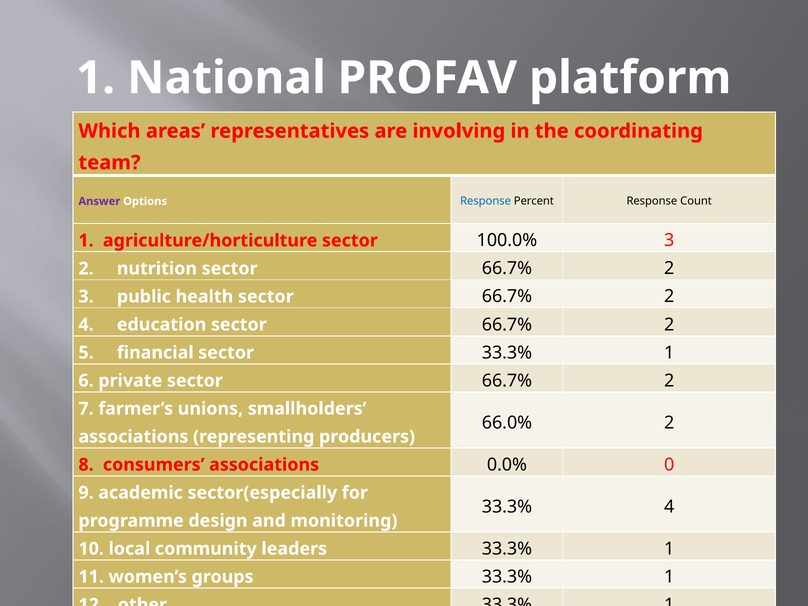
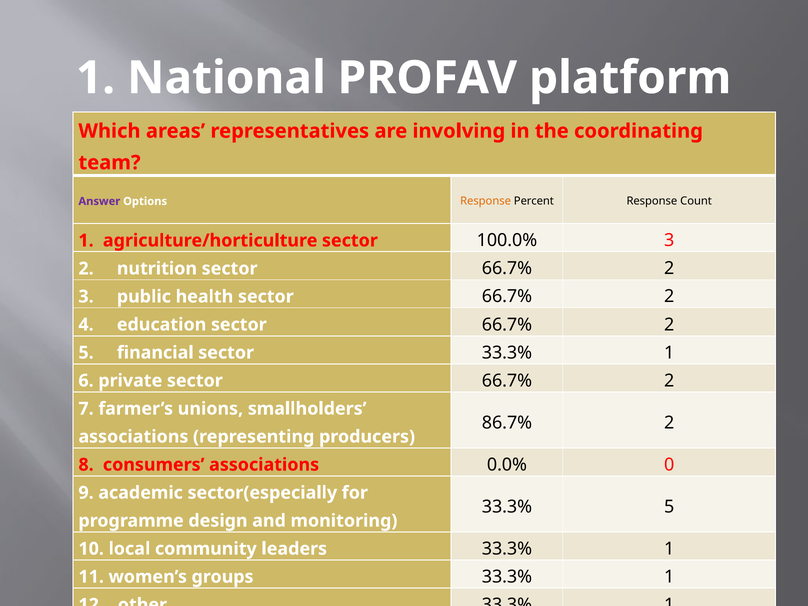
Response colour: blue -> orange (486, 201)
66.0%: 66.0% -> 86.7% (507, 423)
33.3% 4: 4 -> 5 (669, 507)
